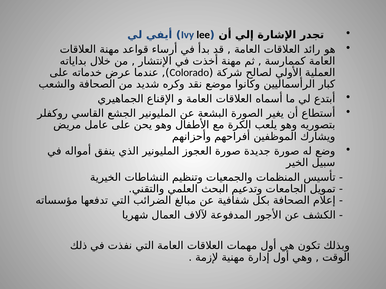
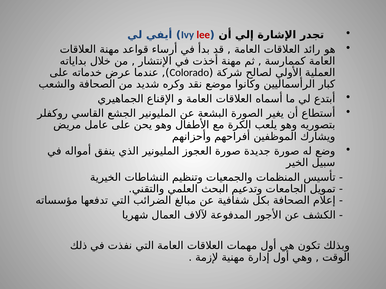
lee colour: black -> red (203, 35)
